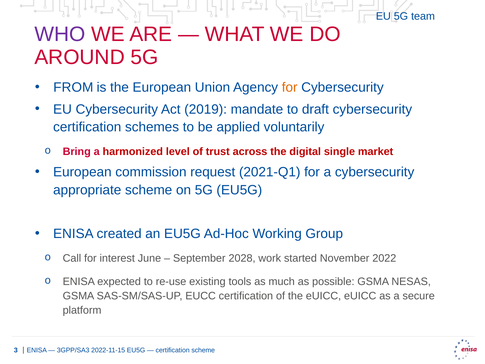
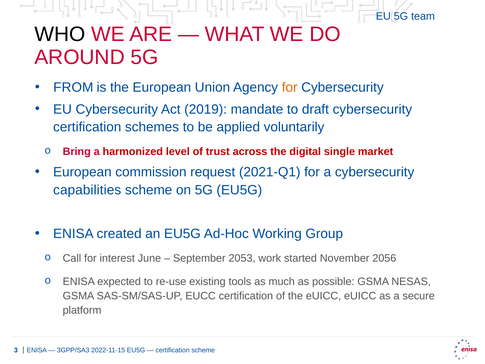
WHO colour: purple -> black (60, 34)
appropriate: appropriate -> capabilities (87, 190)
2028: 2028 -> 2053 (242, 258)
2022: 2022 -> 2056 (384, 258)
